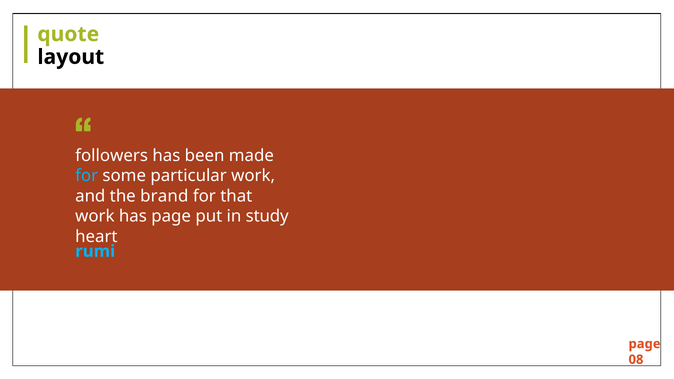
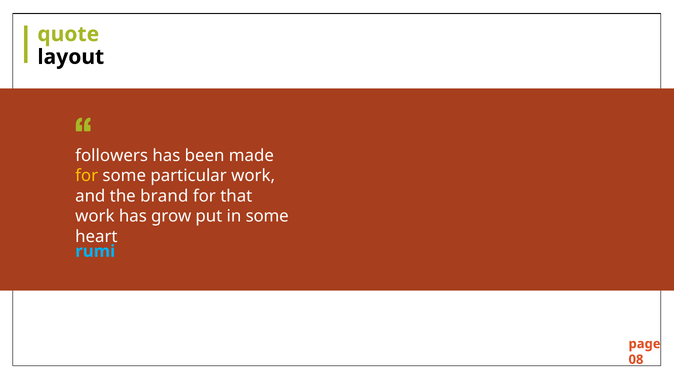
for colour: light blue -> yellow (87, 176)
has page: page -> grow (171, 216)
in study: study -> some (267, 216)
